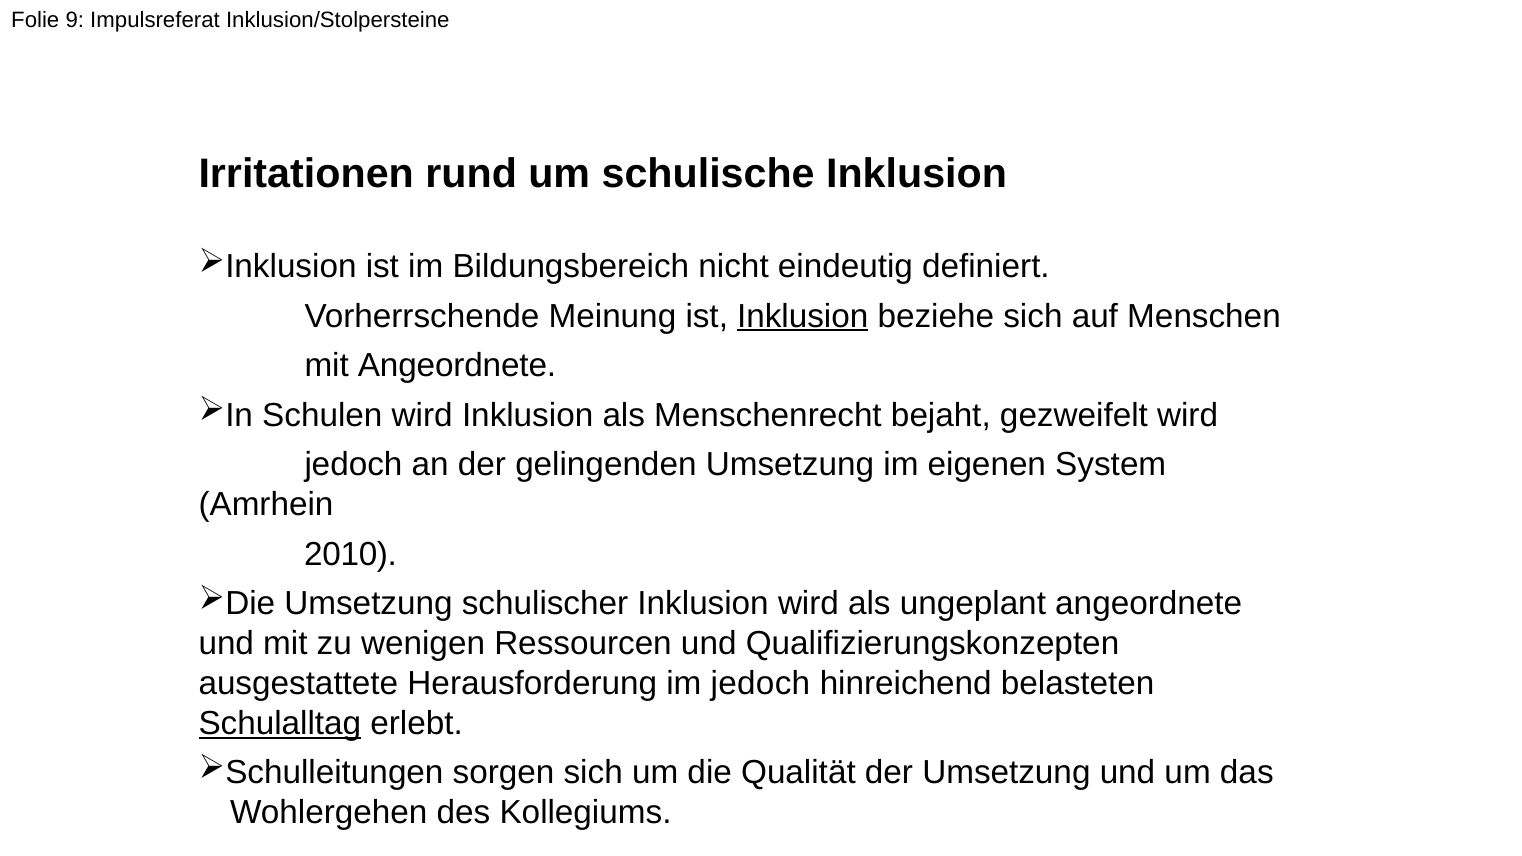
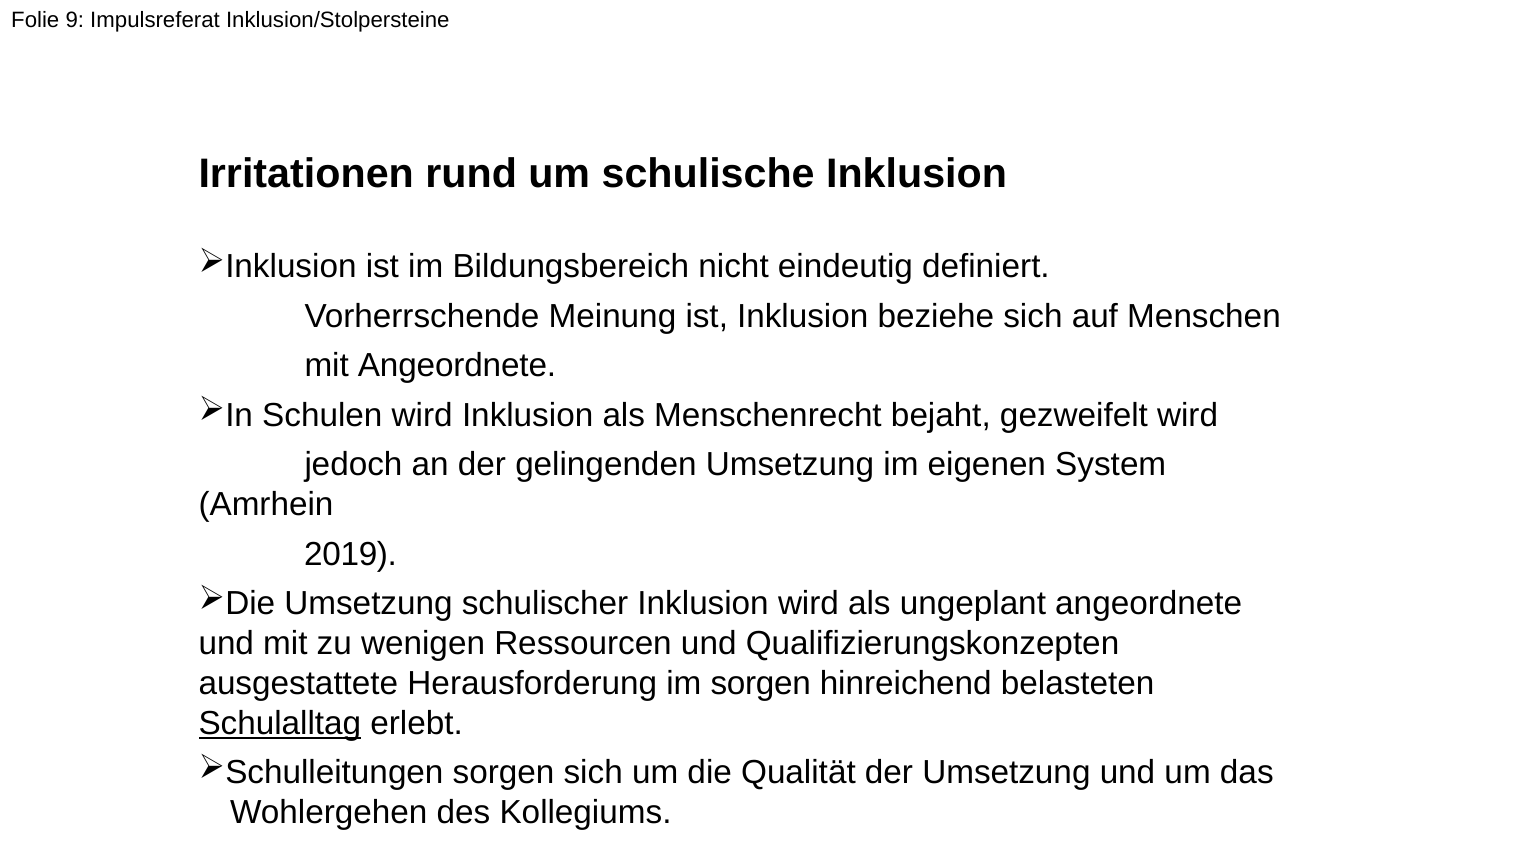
Inklusion underline: present -> none (803, 316)
2010: 2010 -> 2019 (351, 554)
im jedoch: jedoch -> sorgen (761, 683)
